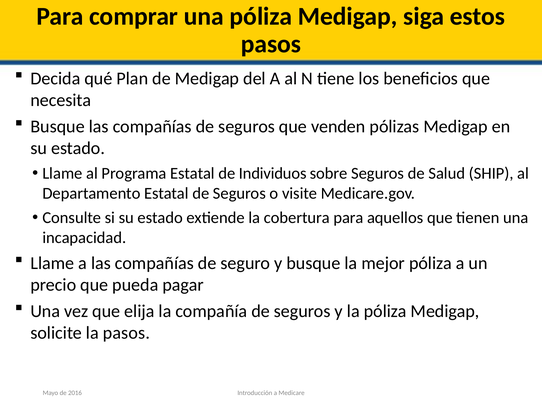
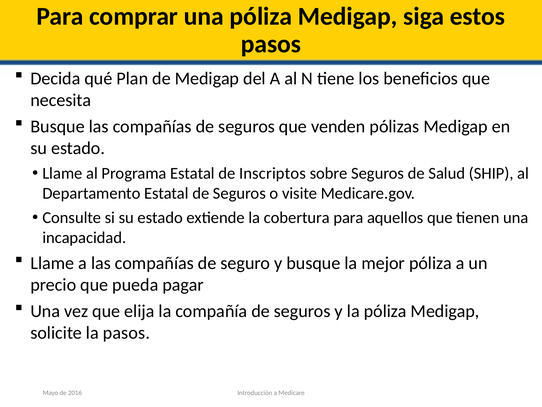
Individuos: Individuos -> Inscriptos (272, 173)
